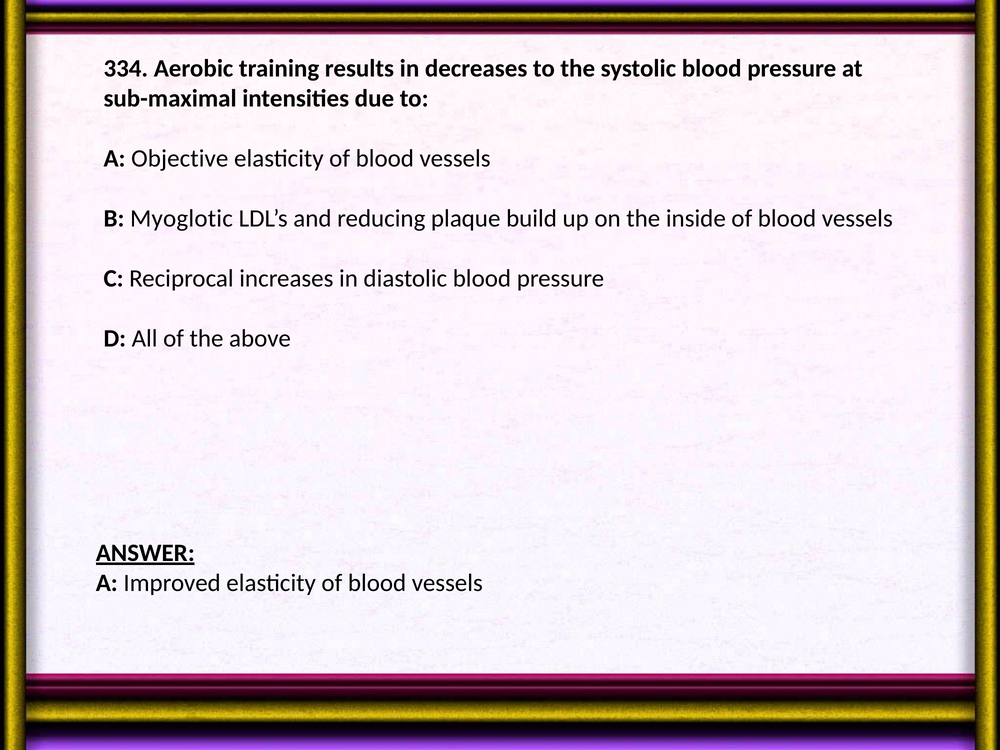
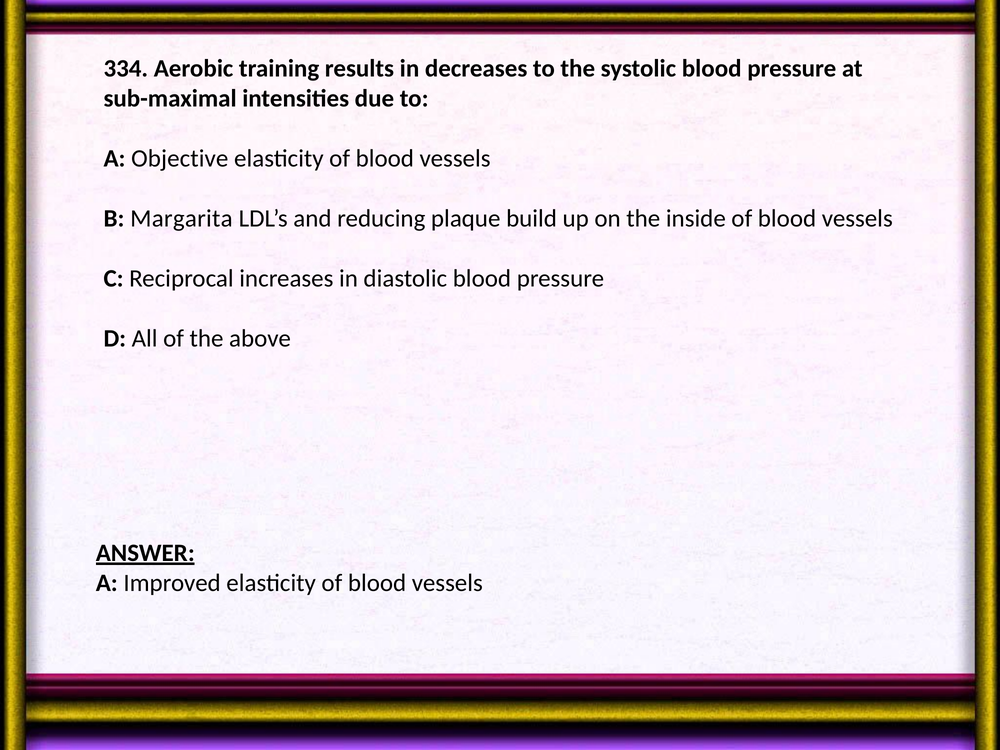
Myoglotic: Myoglotic -> Margarita (181, 219)
